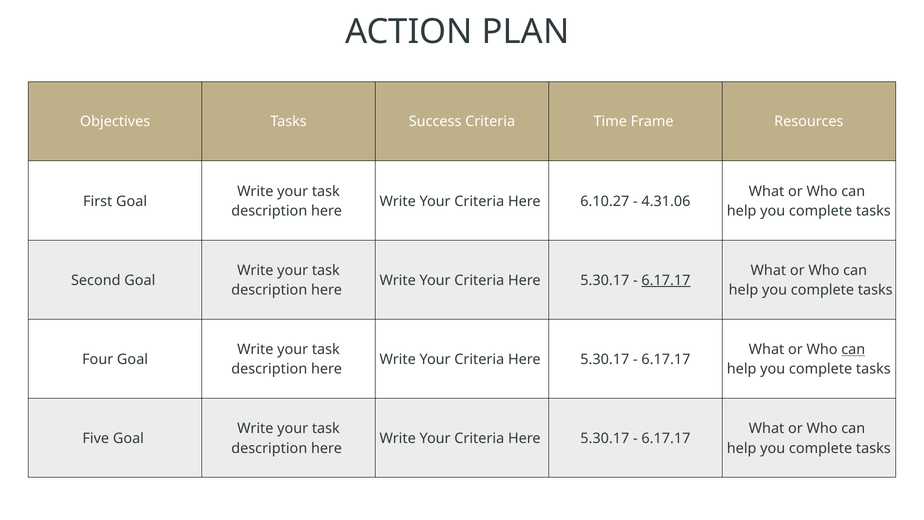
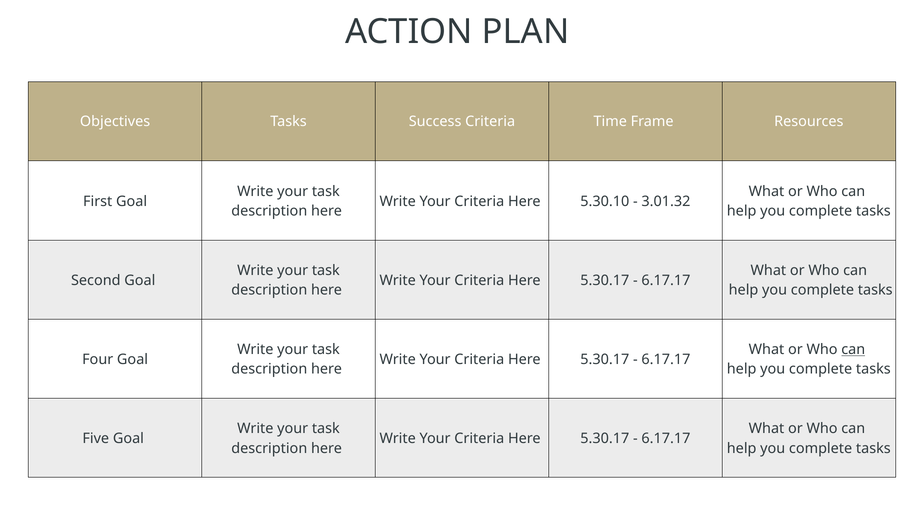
6.10.27: 6.10.27 -> 5.30.10 (605, 201)
4.31.06: 4.31.06 -> 3.01.32 (666, 201)
6.17.17 underline: present -> none (666, 280)
